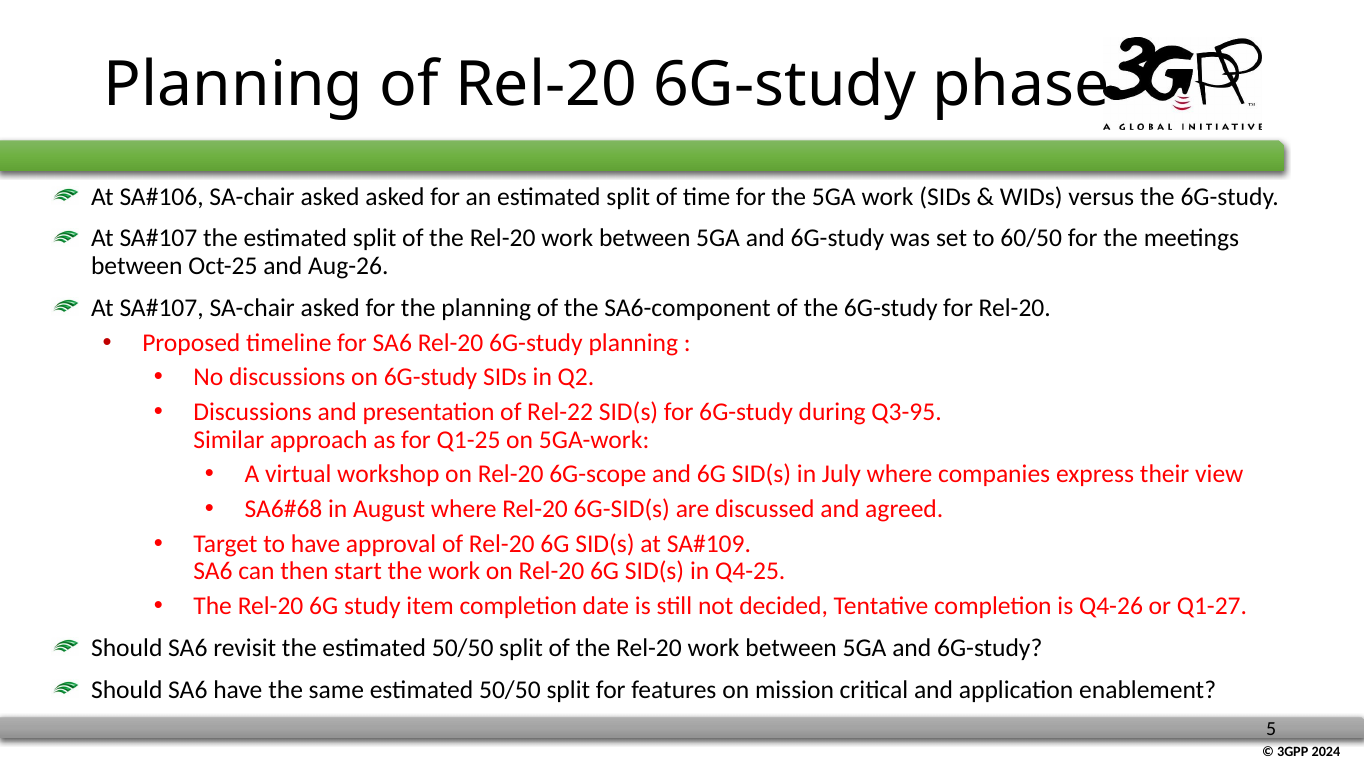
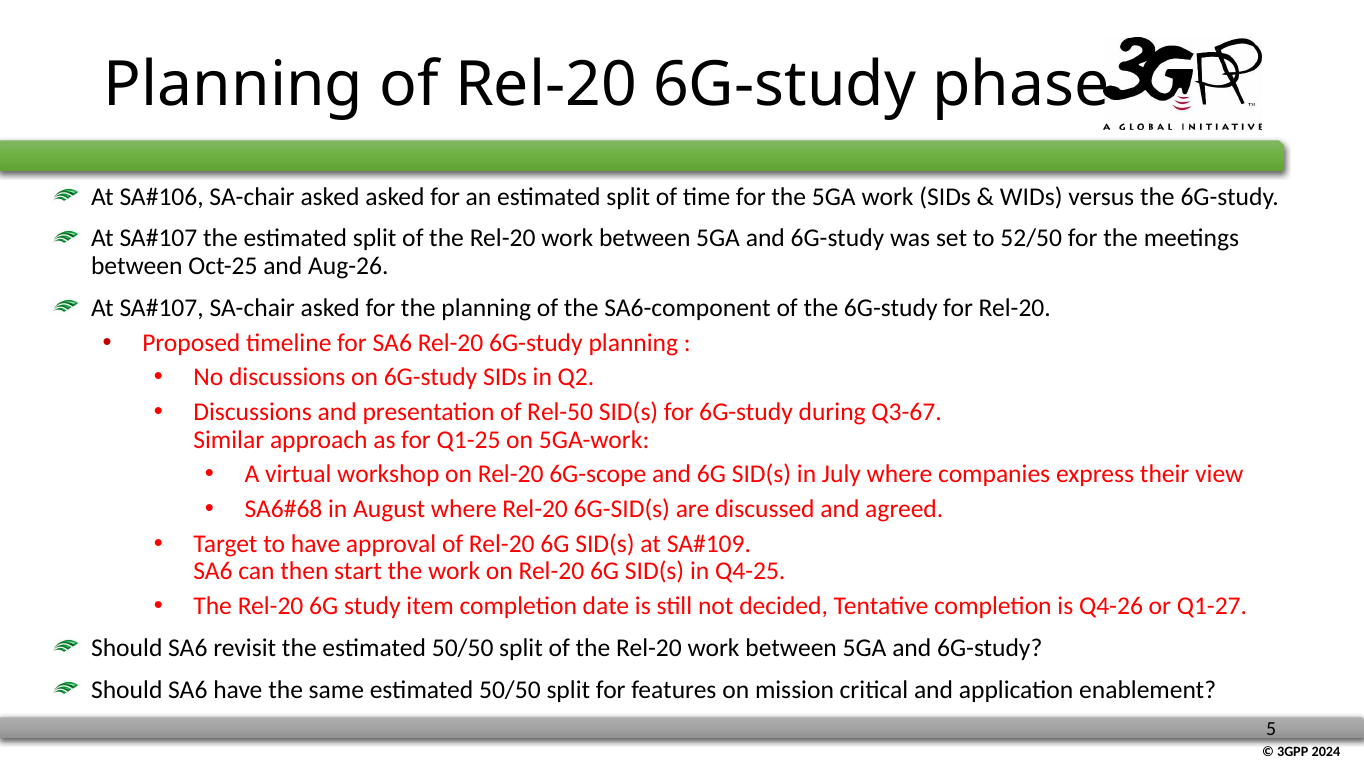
60/50: 60/50 -> 52/50 (1031, 239)
Rel-22: Rel-22 -> Rel-50 (560, 412)
Q3-95: Q3-95 -> Q3-67 (907, 412)
